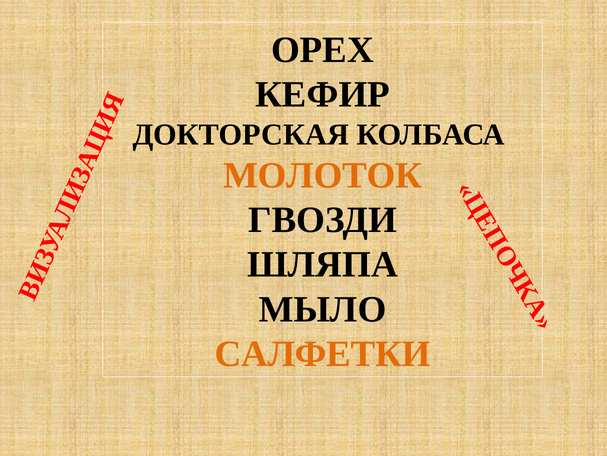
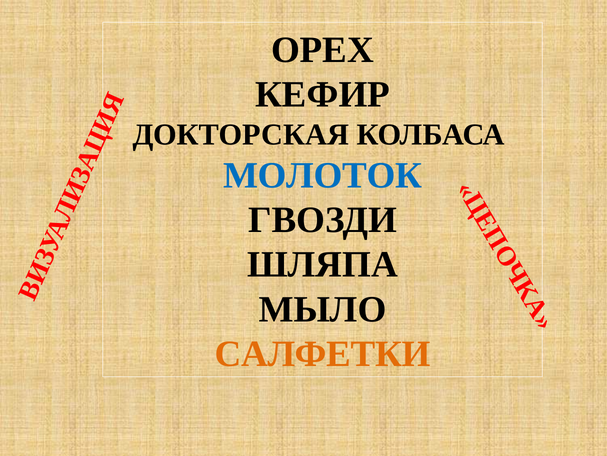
МОЛОТОК colour: orange -> blue (323, 175)
